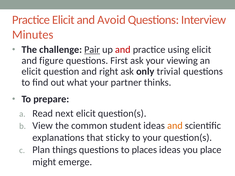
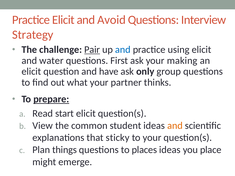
Minutes: Minutes -> Strategy (33, 35)
and colour: red -> blue (123, 50)
figure: figure -> water (51, 61)
viewing: viewing -> making (182, 61)
right: right -> have (109, 72)
trivial: trivial -> group (169, 72)
prepare underline: none -> present (51, 99)
next: next -> start (65, 114)
